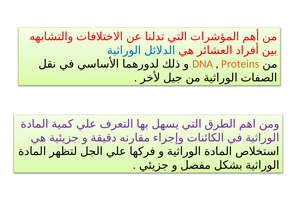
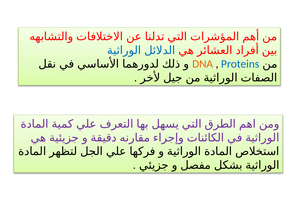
Proteins colour: orange -> blue (240, 64)
